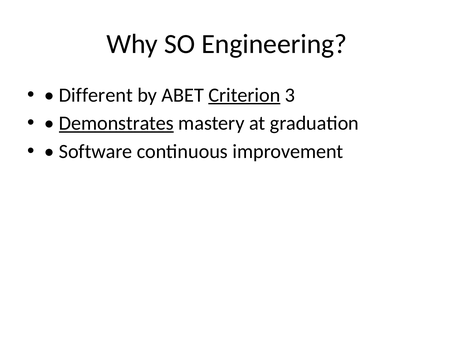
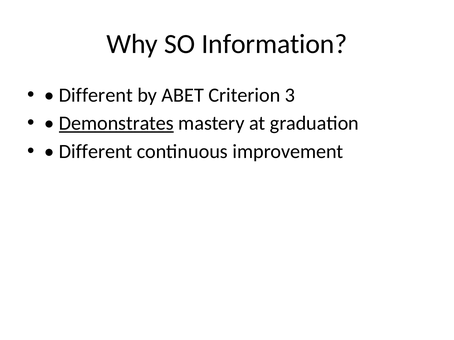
Engineering: Engineering -> Information (274, 44)
Criterion underline: present -> none (244, 95)
Software: Software -> Different (96, 152)
